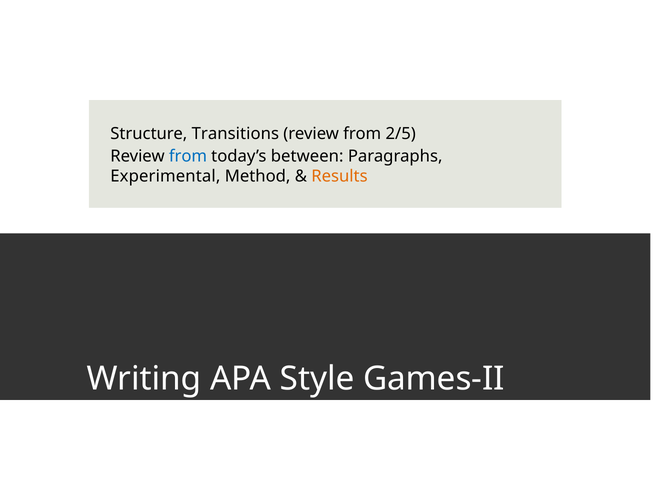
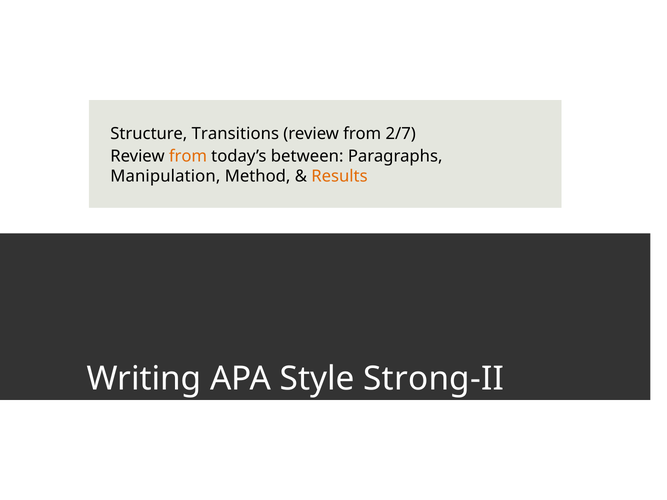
2/5: 2/5 -> 2/7 (401, 134)
from colour: blue -> orange (188, 157)
Experimental: Experimental -> Manipulation (165, 177)
Games-II: Games-II -> Strong-II (434, 379)
